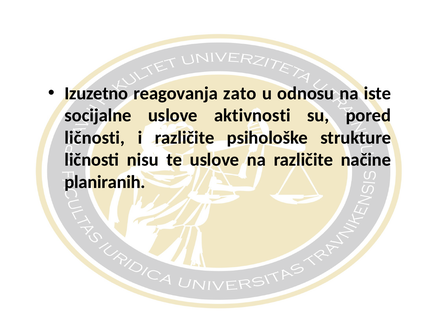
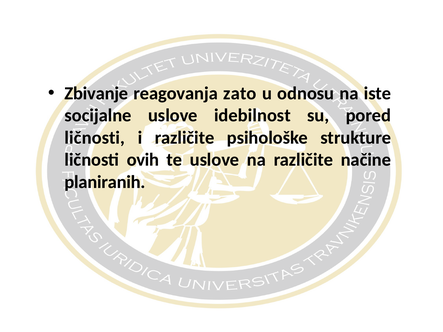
Izuzetno: Izuzetno -> Zbivanje (96, 93)
aktivnosti: aktivnosti -> idebilnost (252, 116)
nisu: nisu -> ovih (143, 160)
